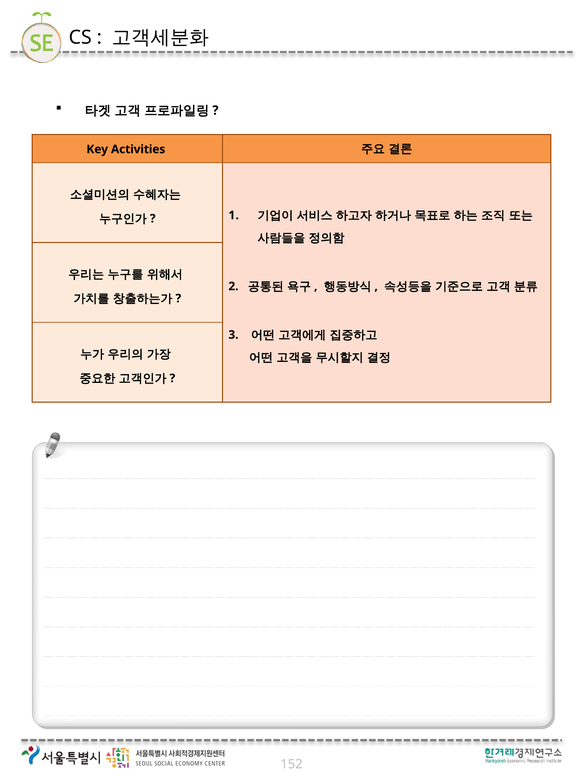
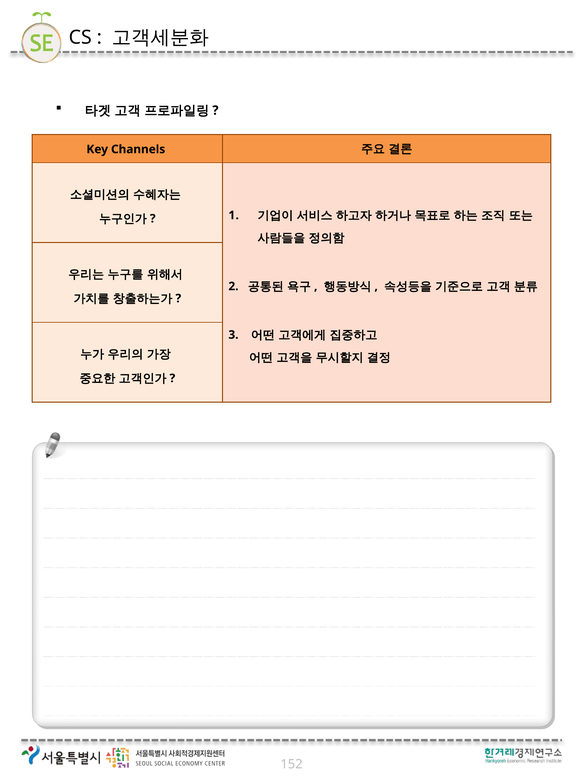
Activities: Activities -> Channels (138, 149)
